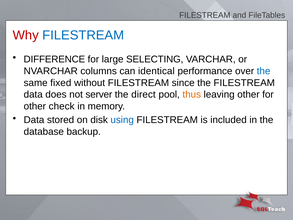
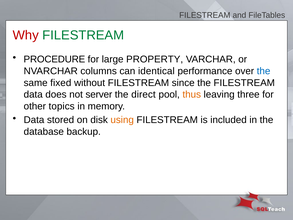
FILESTREAM colour: blue -> green (83, 35)
DIFFERENCE: DIFFERENCE -> PROCEDURE (54, 59)
SELECTING: SELECTING -> PROPERTY (155, 59)
leaving other: other -> three (248, 94)
check: check -> topics (62, 106)
using colour: blue -> orange (122, 120)
